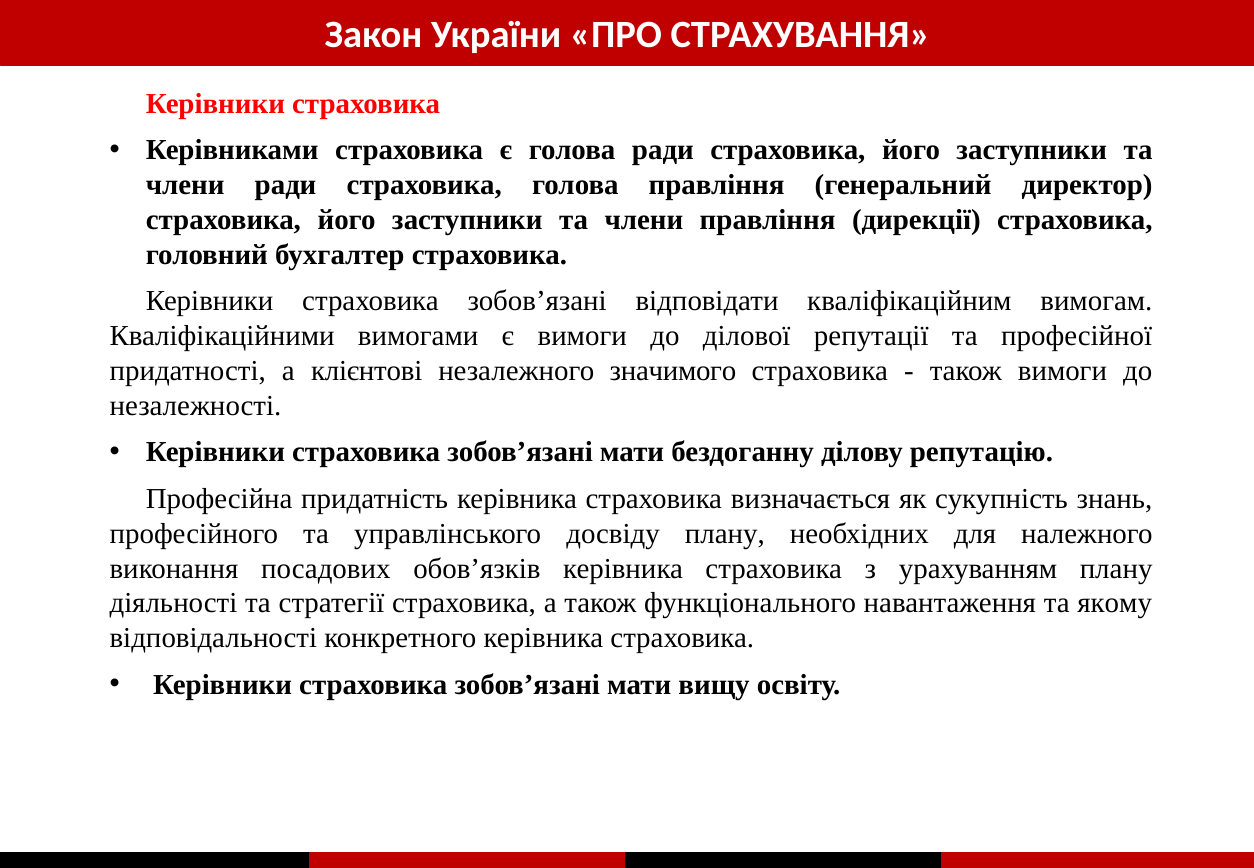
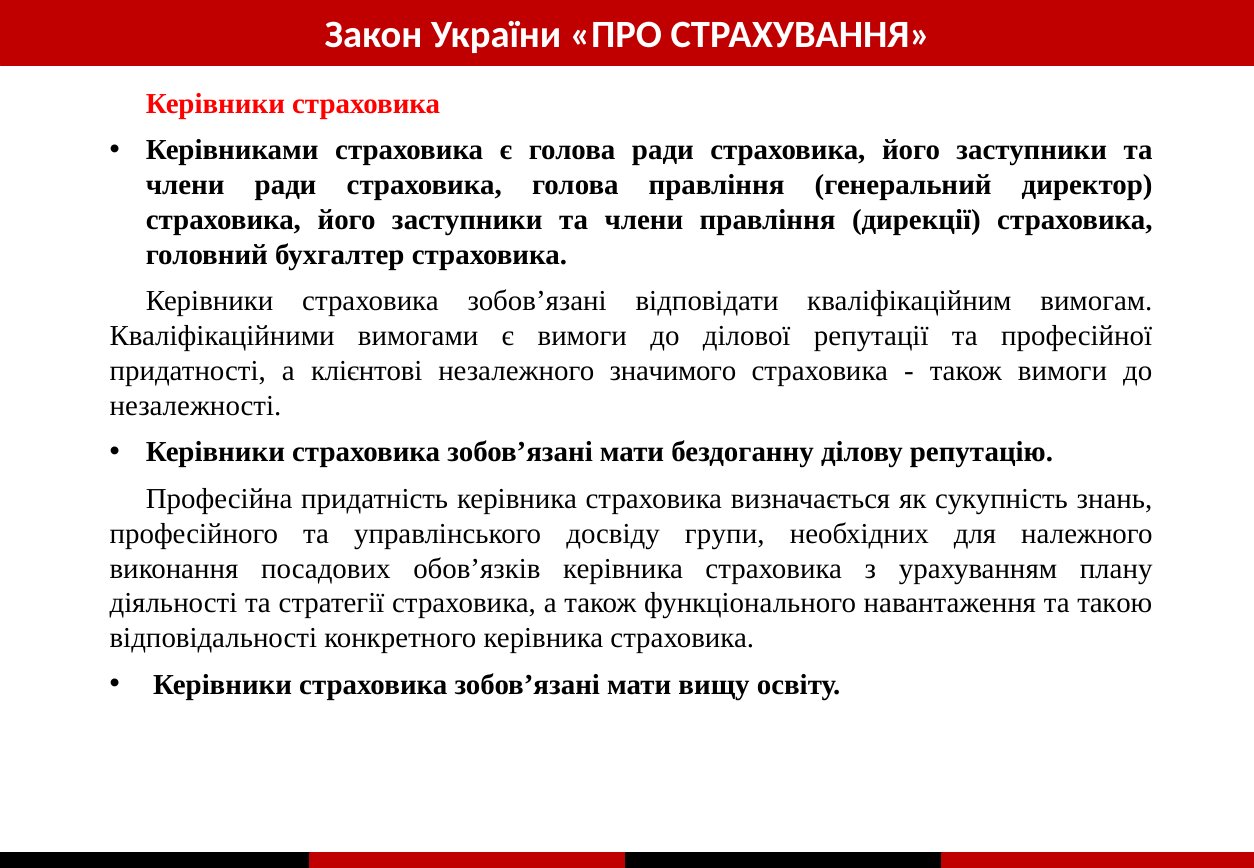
досвіду плану: плану -> групи (725, 534)
якому: якому -> такою (1115, 603)
